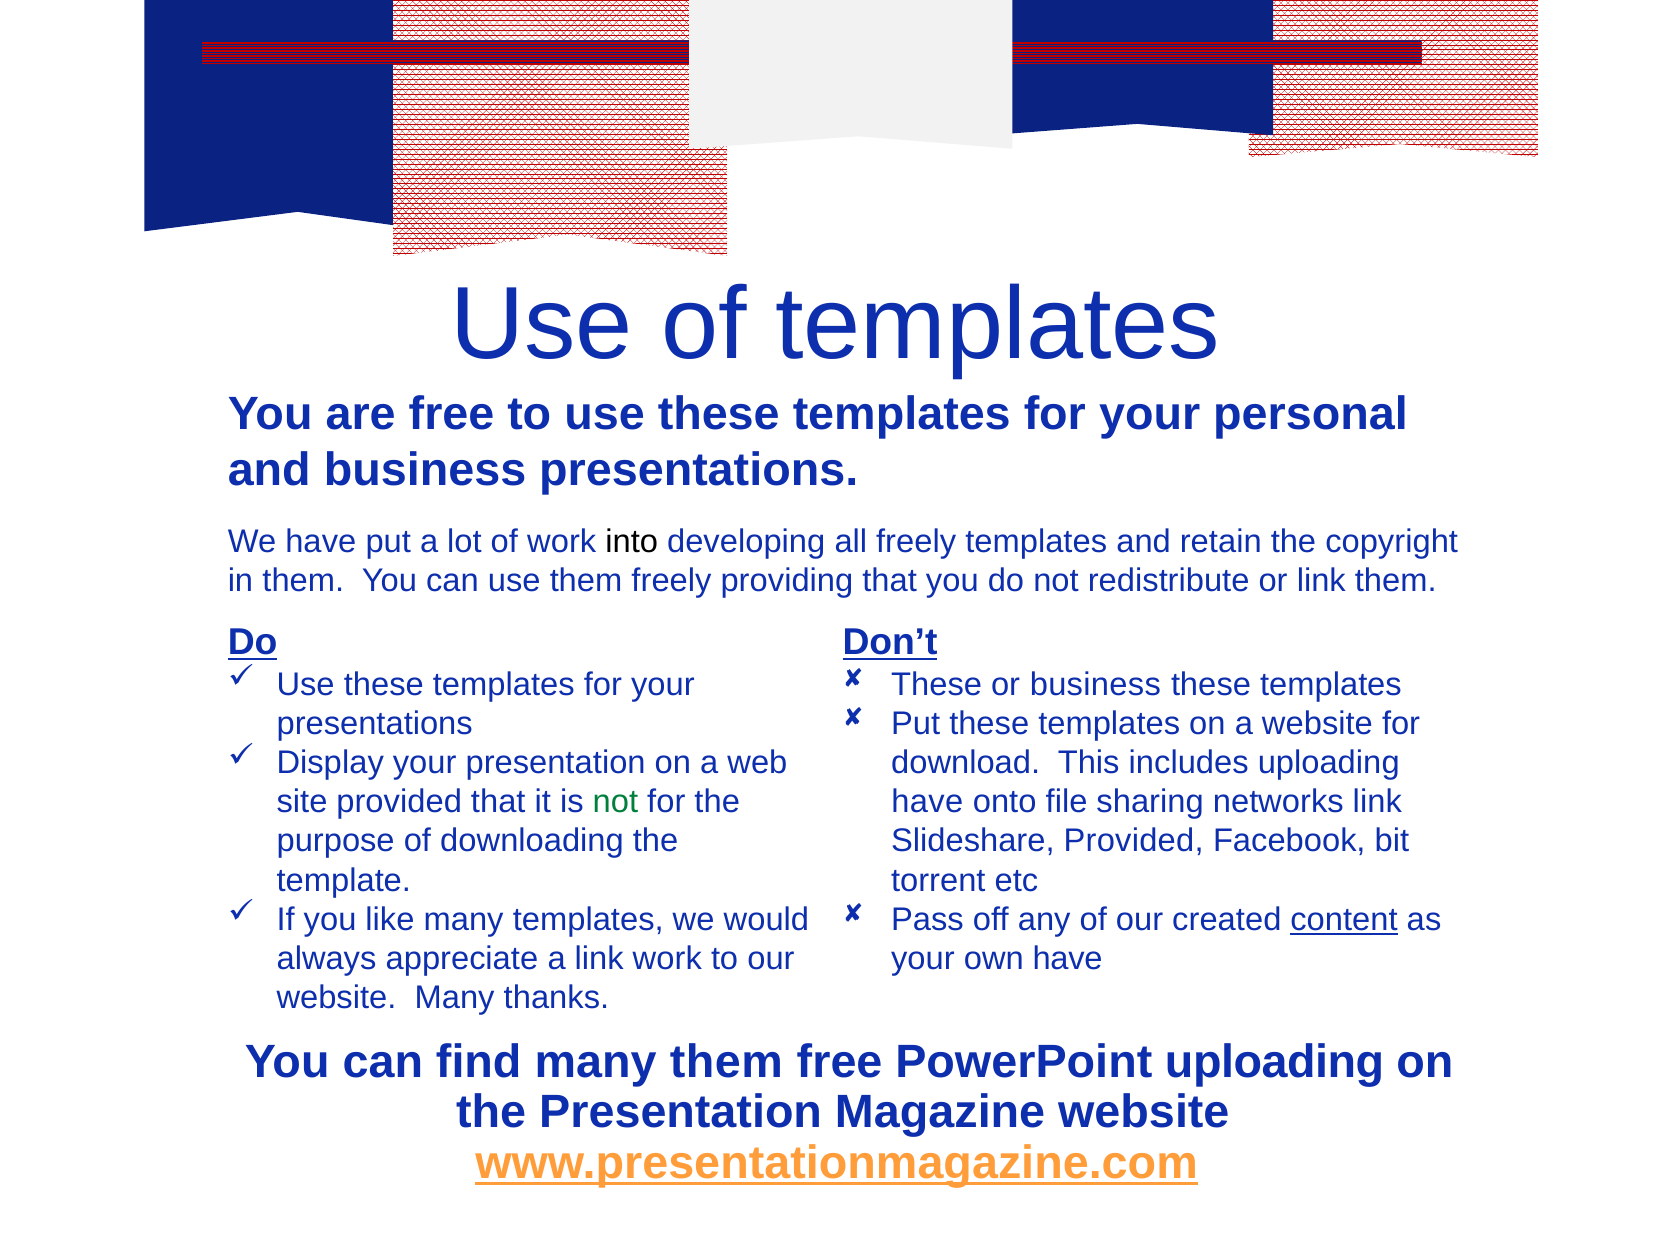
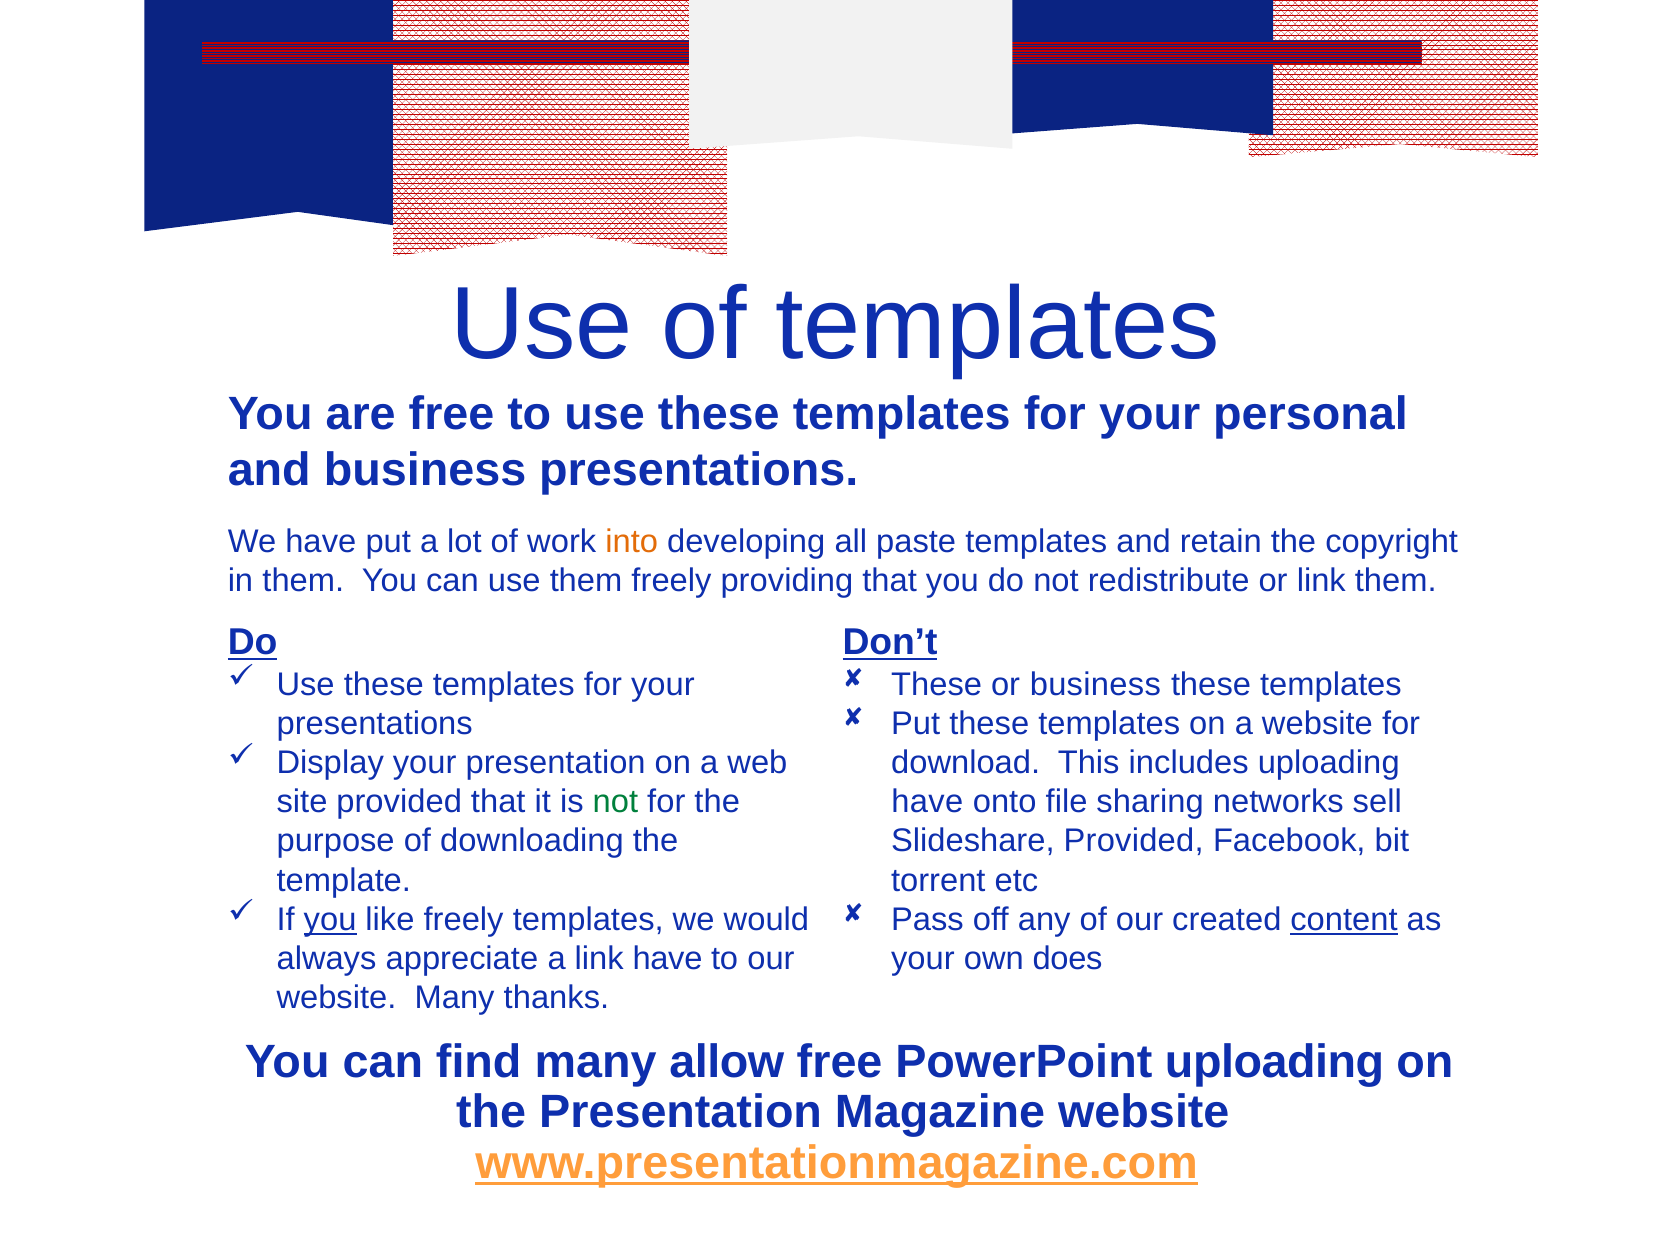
into colour: black -> orange (632, 542)
all freely: freely -> paste (916, 542)
networks link: link -> sell (1377, 802)
you underline: none -> present (330, 920)
like many: many -> freely (464, 920)
link work: work -> have (667, 959)
own have: have -> does (1068, 959)
many them: them -> allow (727, 1062)
